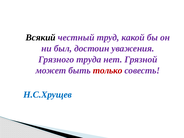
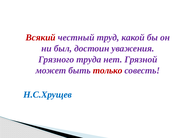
Всякий colour: black -> red (41, 37)
